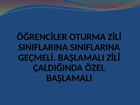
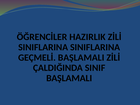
OTURMA: OTURMA -> HAZIRLIK (87, 37)
ÖZEL: ÖZEL -> SINIF (95, 68)
